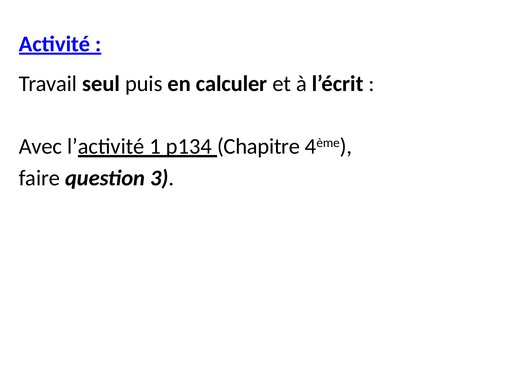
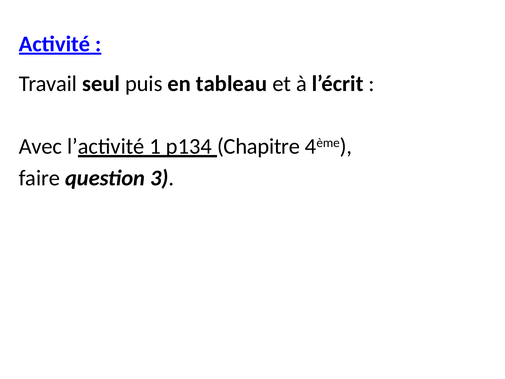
calculer: calculer -> tableau (232, 84)
